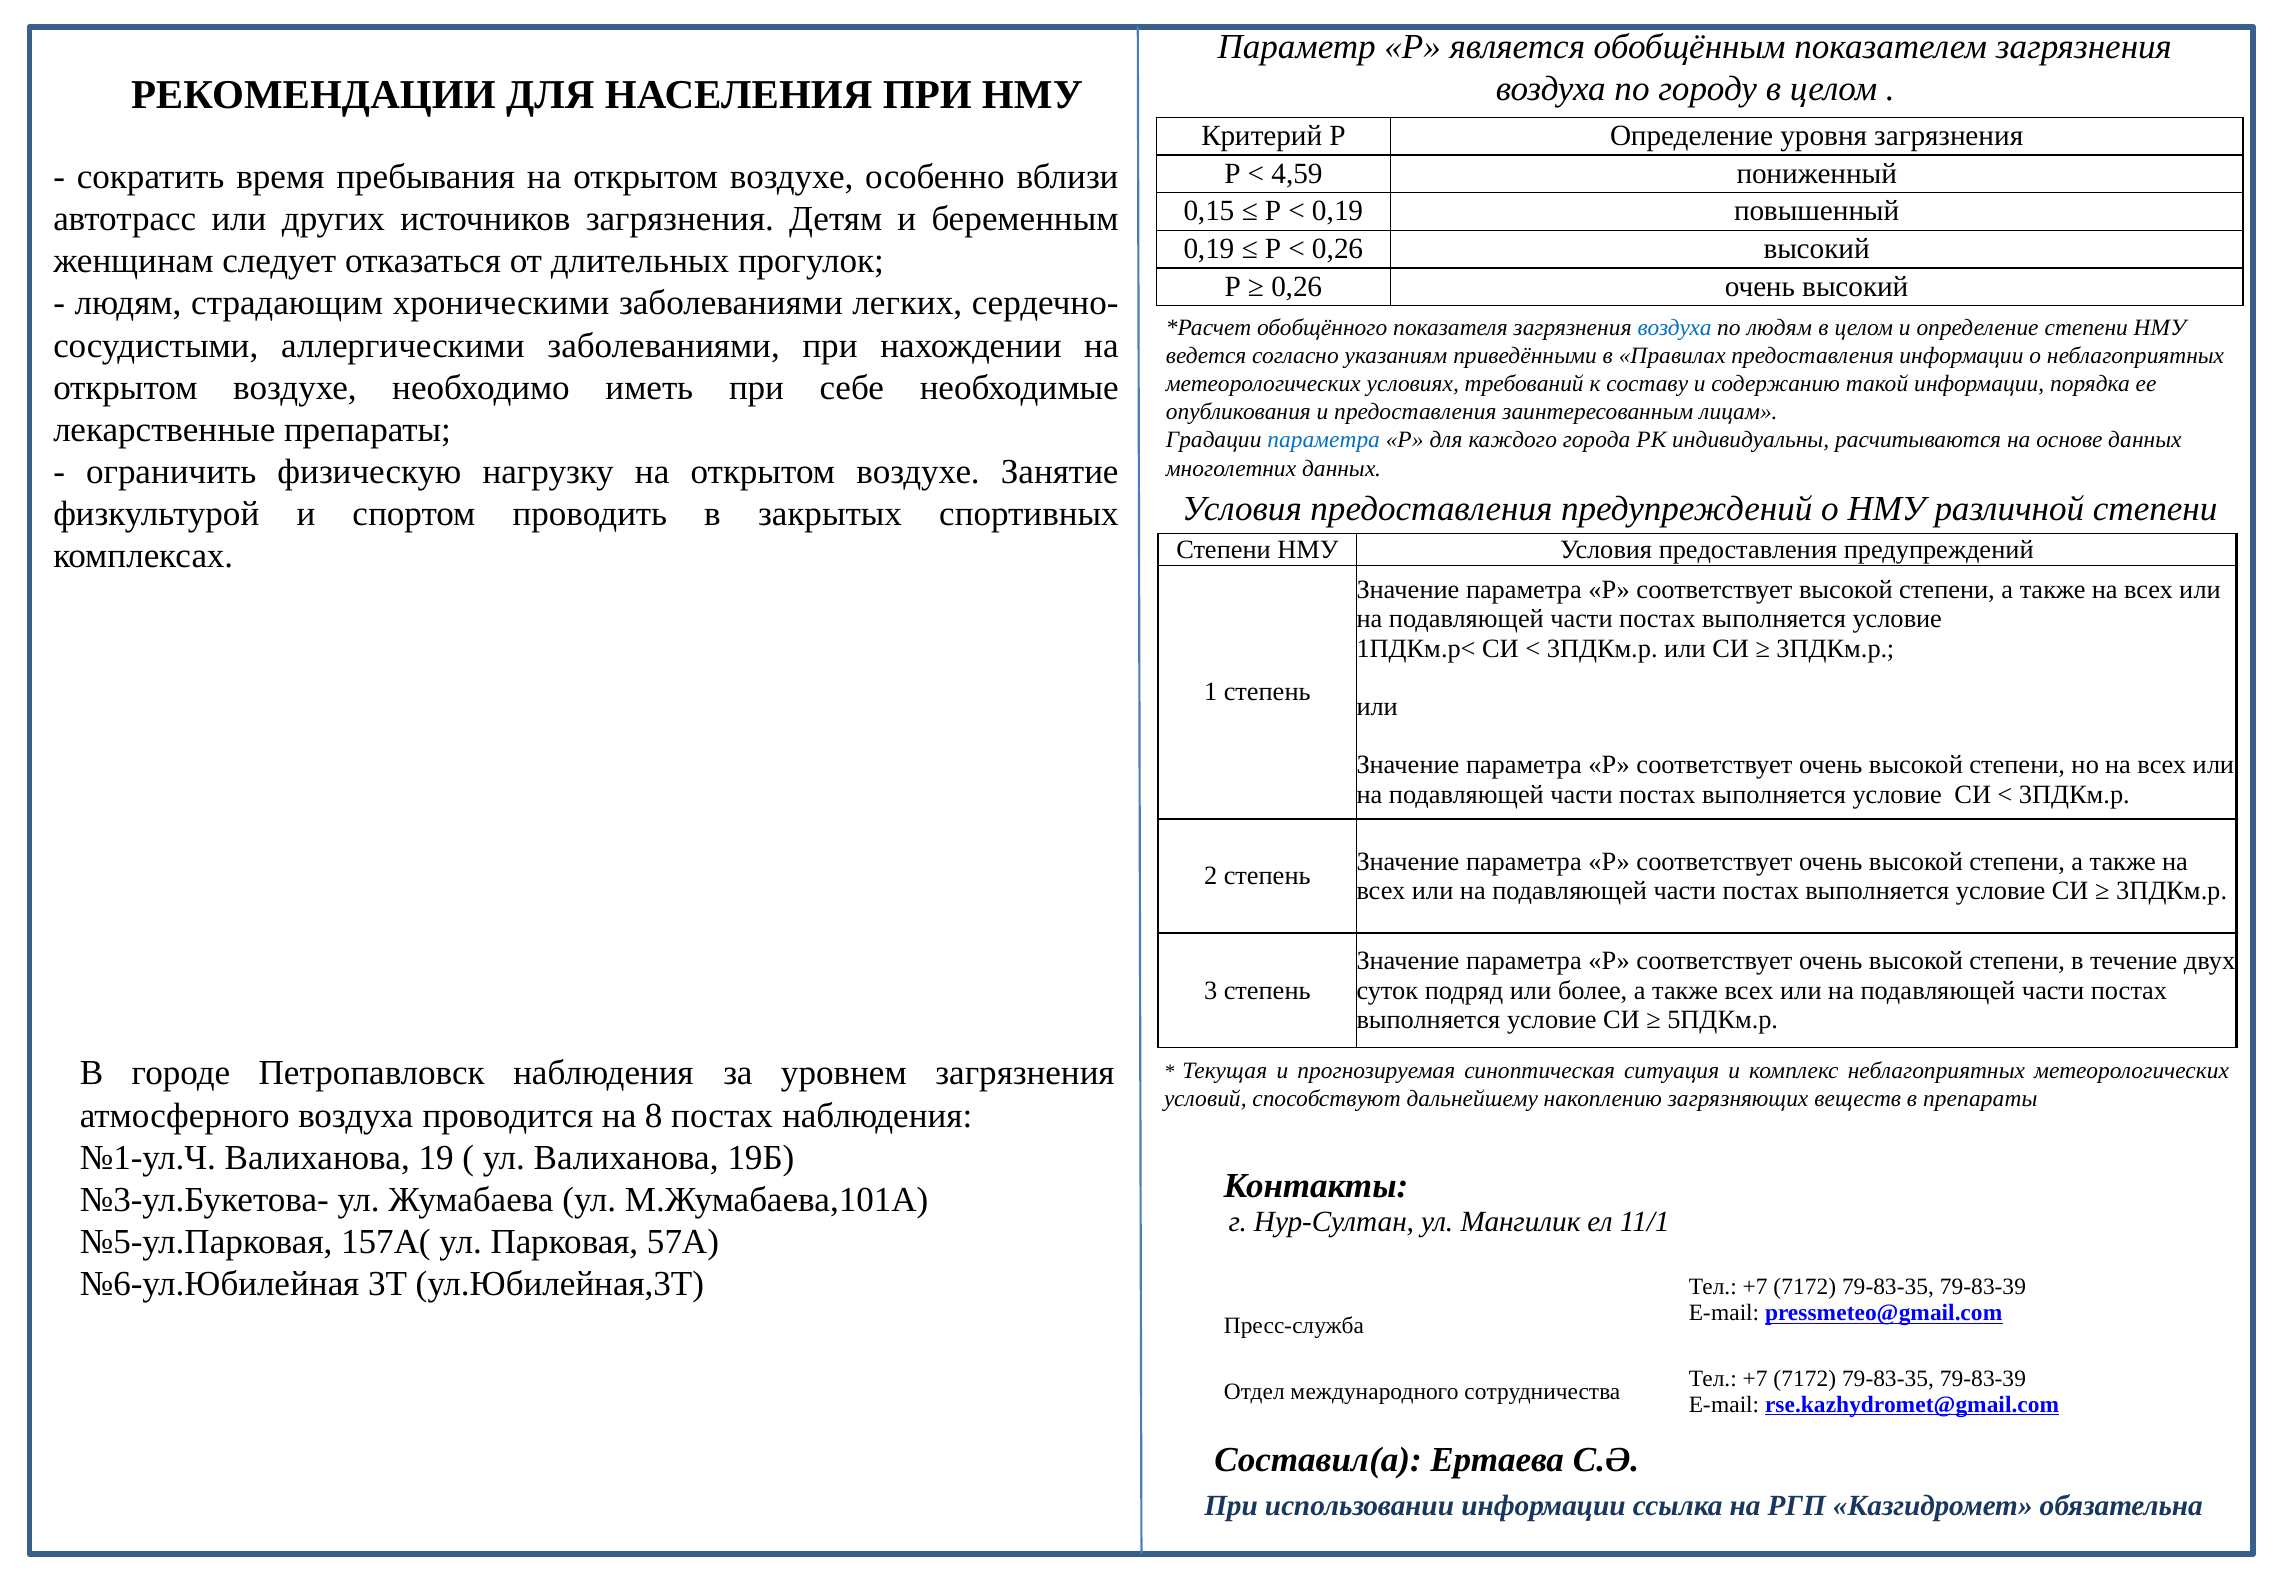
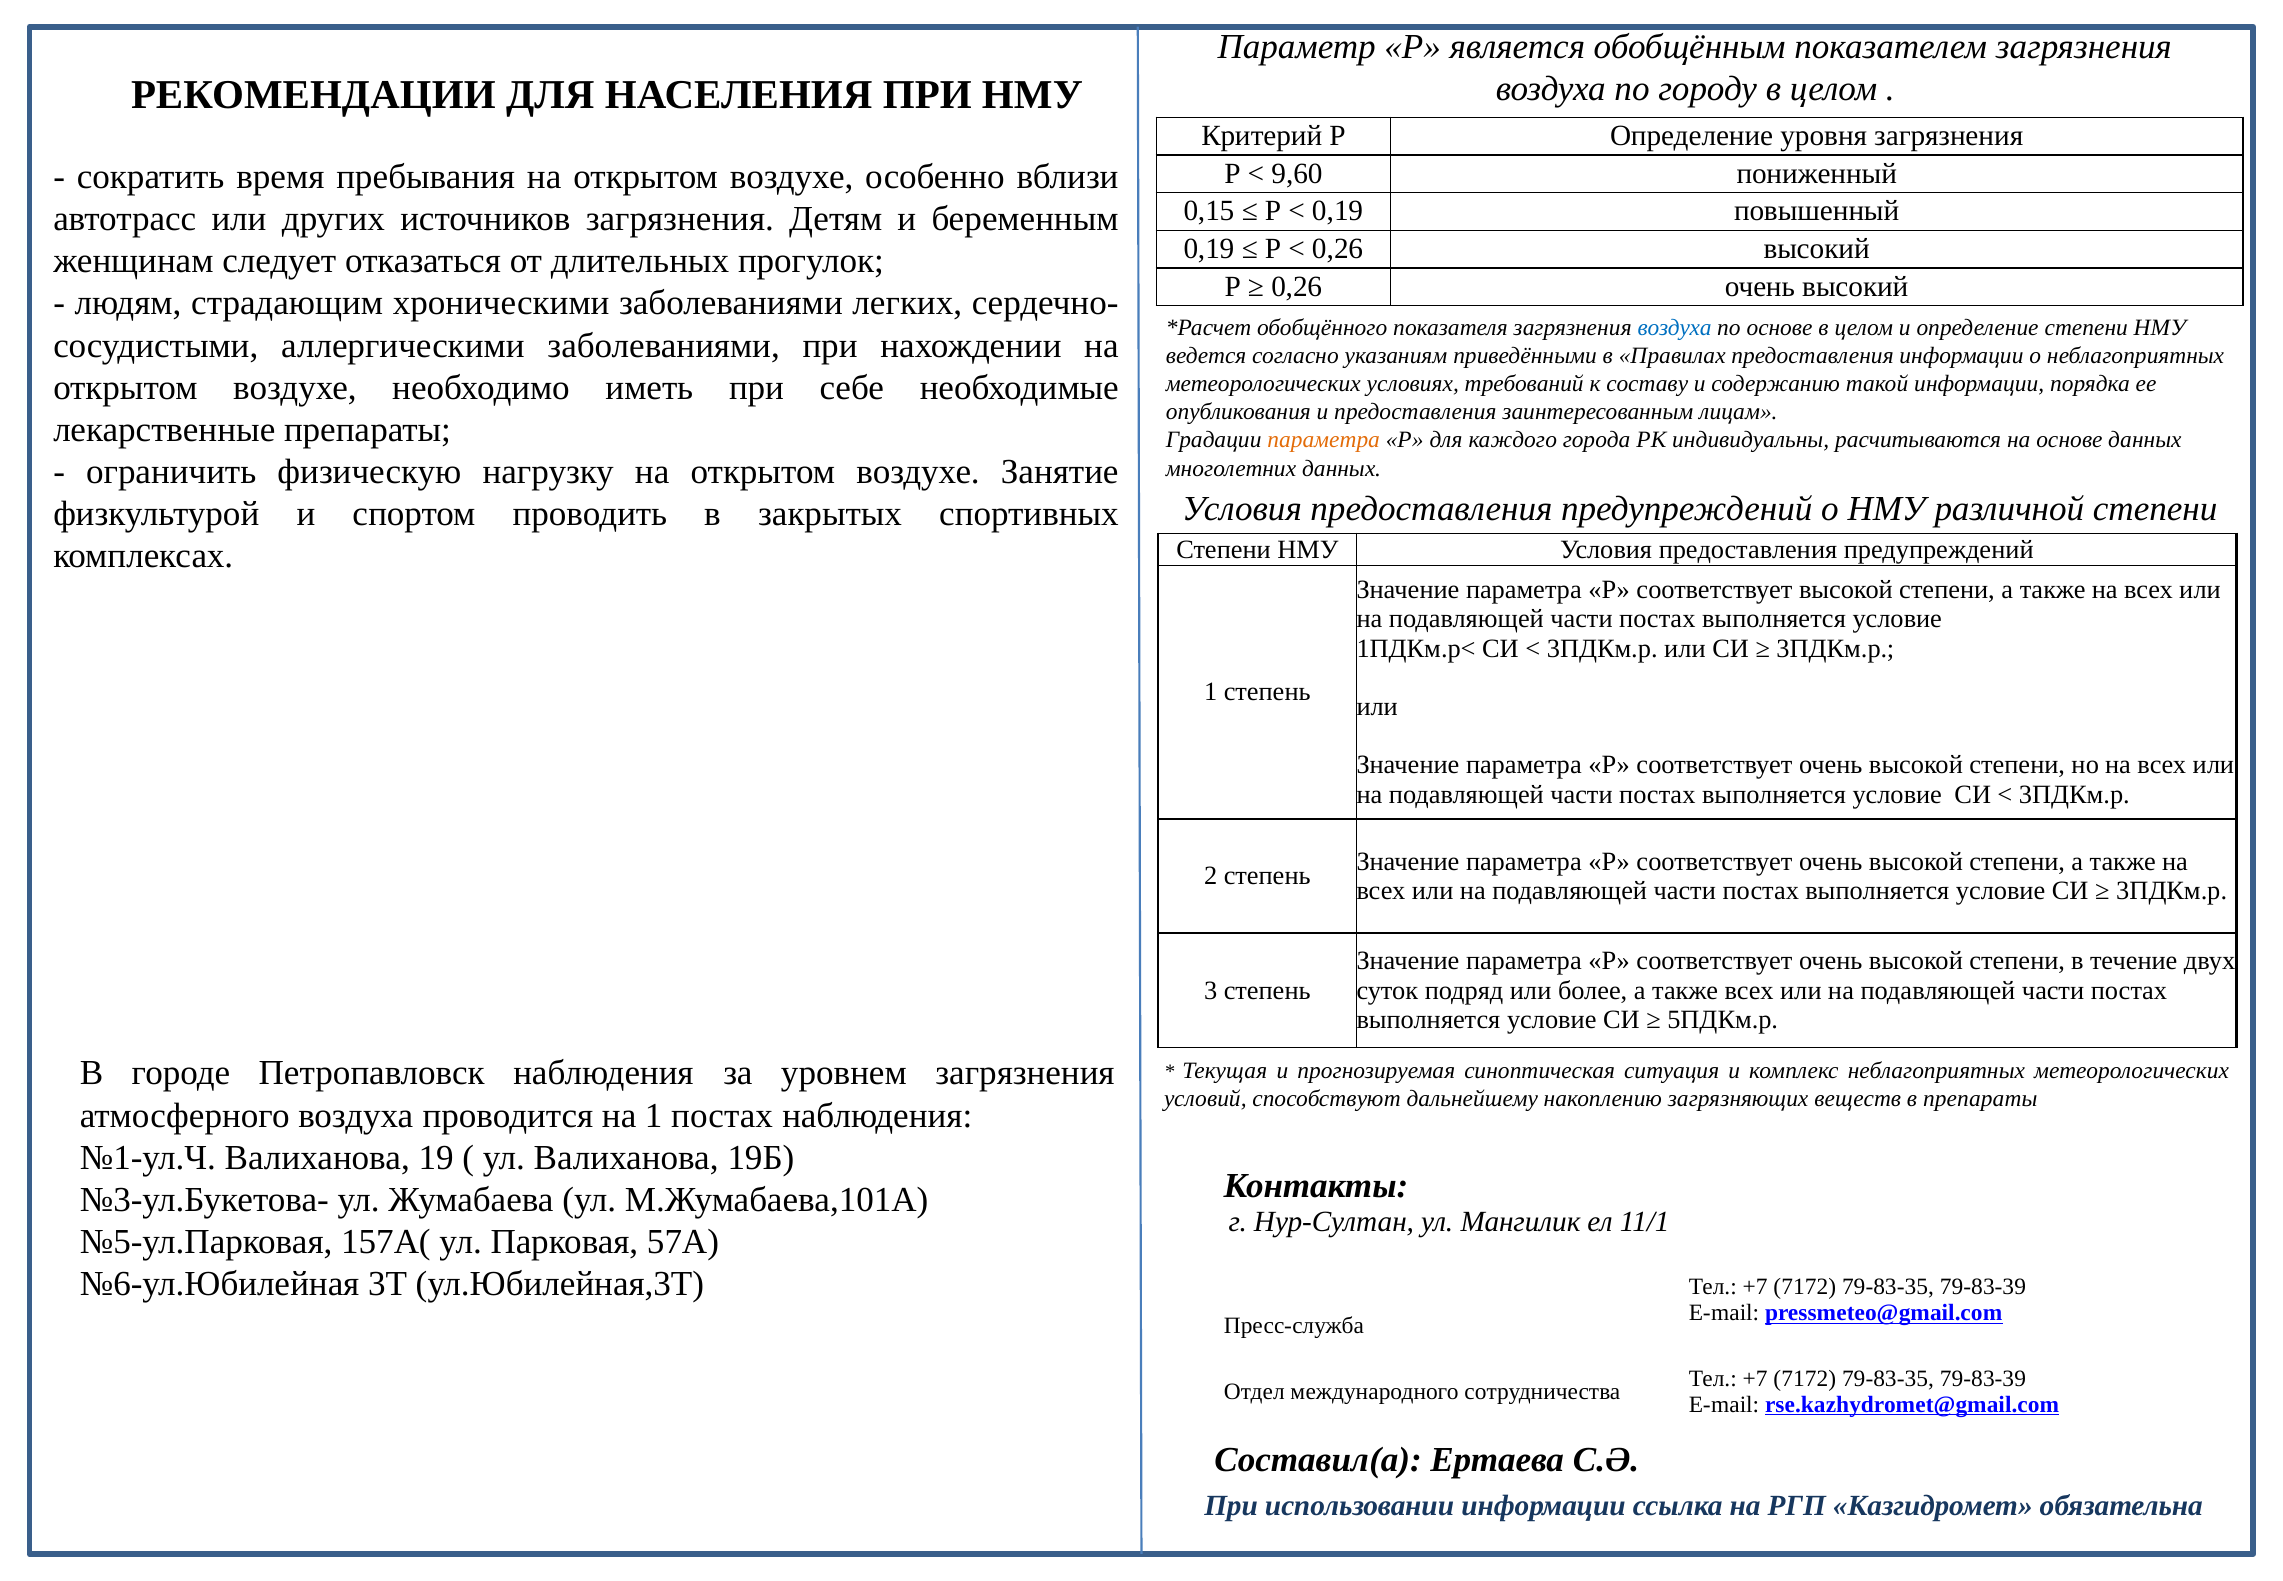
4,59: 4,59 -> 9,60 (1297, 173)
по людям: людям -> основе (1780, 328)
параметра colour: blue -> orange (1324, 440)
на 8: 8 -> 1 (654, 1115)
